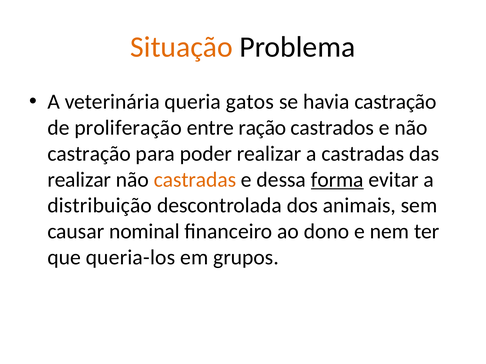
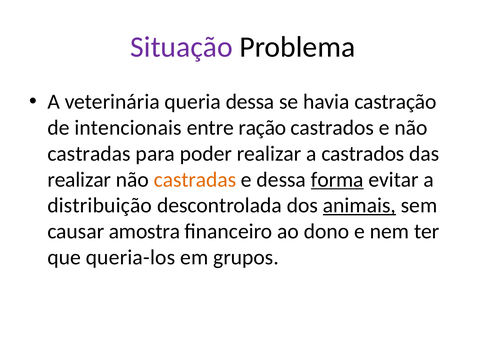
Situação colour: orange -> purple (182, 47)
queria gatos: gatos -> dessa (250, 102)
proliferação: proliferação -> intencionais (128, 128)
castração: castração -> castradas (89, 154)
a castradas: castradas -> castrados (363, 154)
animais underline: none -> present (359, 206)
nominal: nominal -> amostra (144, 232)
